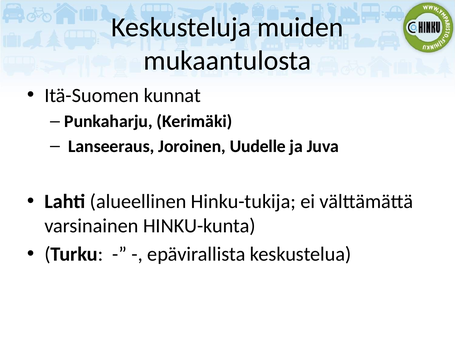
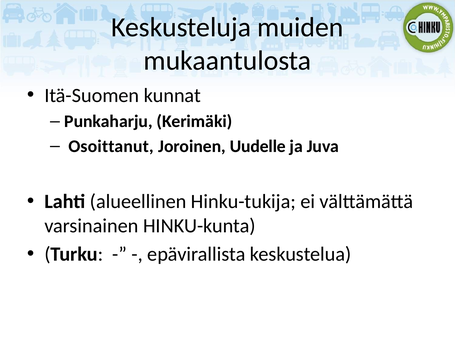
Lanseeraus: Lanseeraus -> Osoittanut (111, 146)
